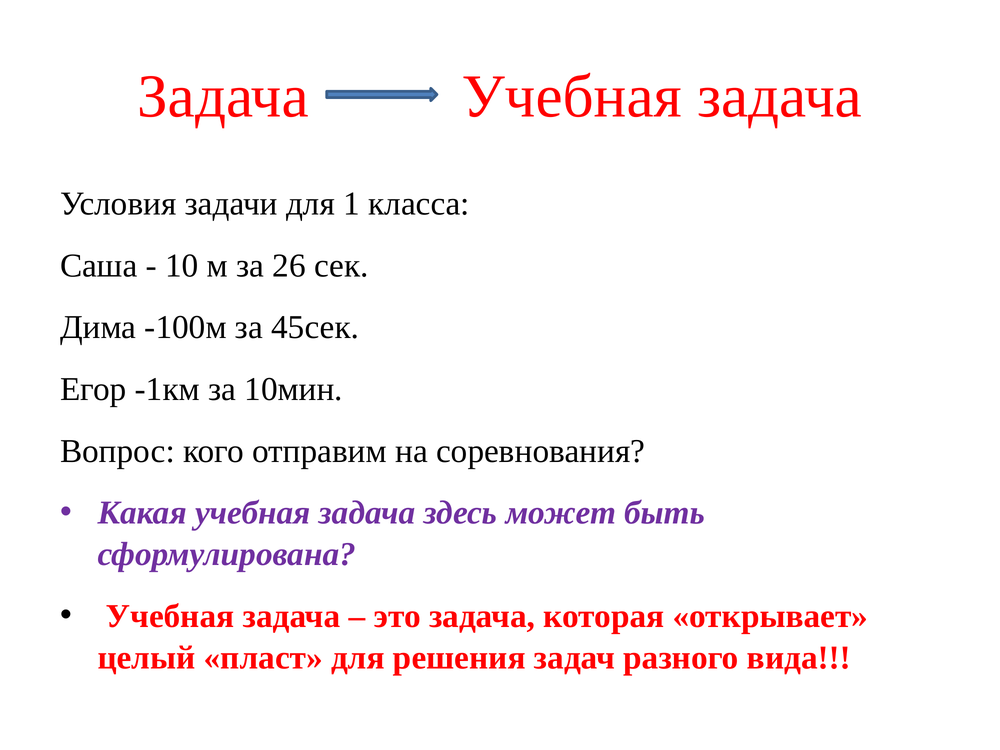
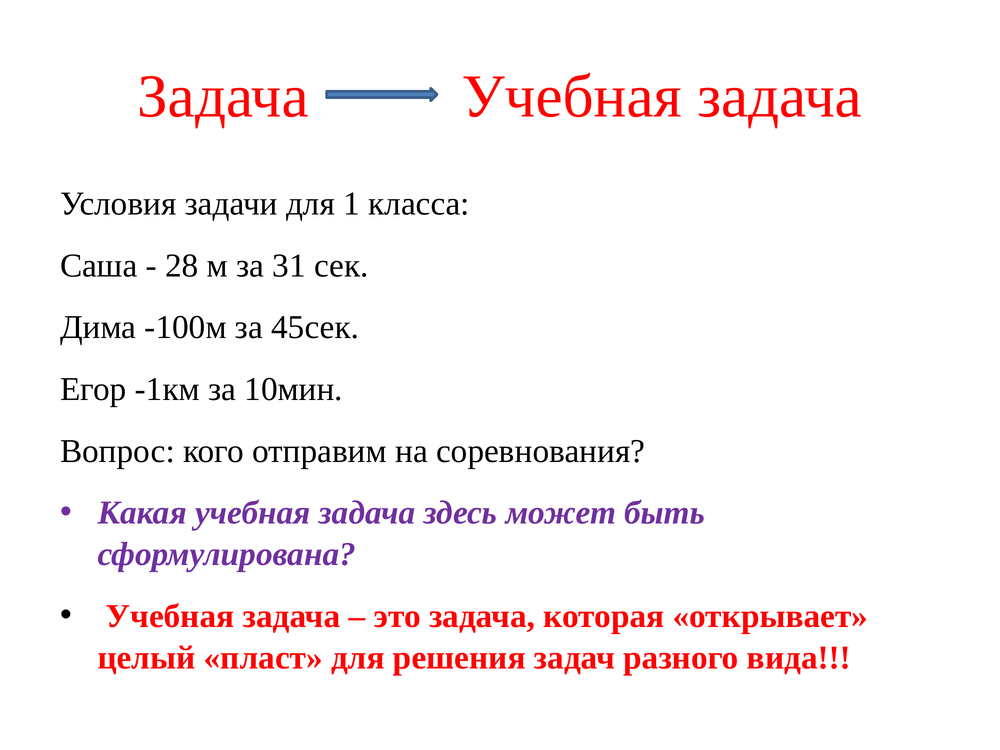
10: 10 -> 28 (182, 266)
26: 26 -> 31 (289, 266)
